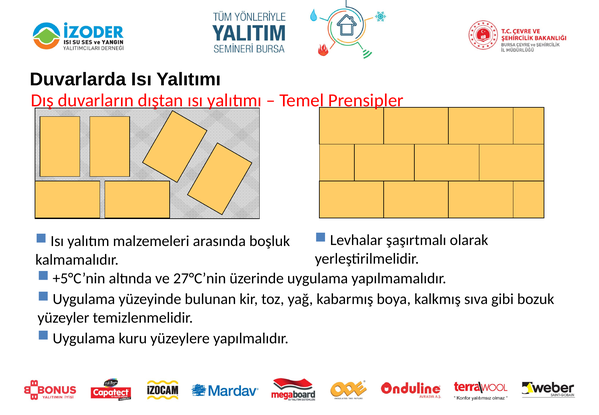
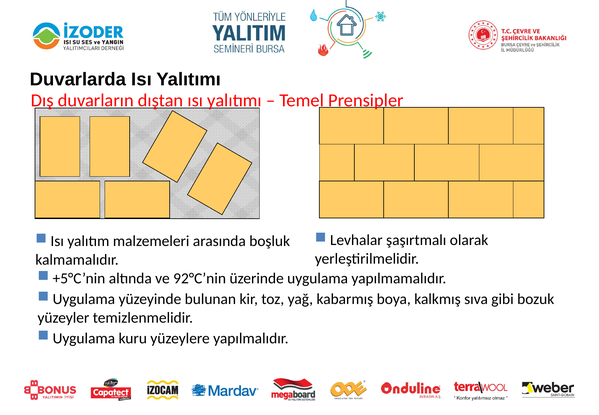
27°C’nin: 27°C’nin -> 92°C’nin (200, 278)
